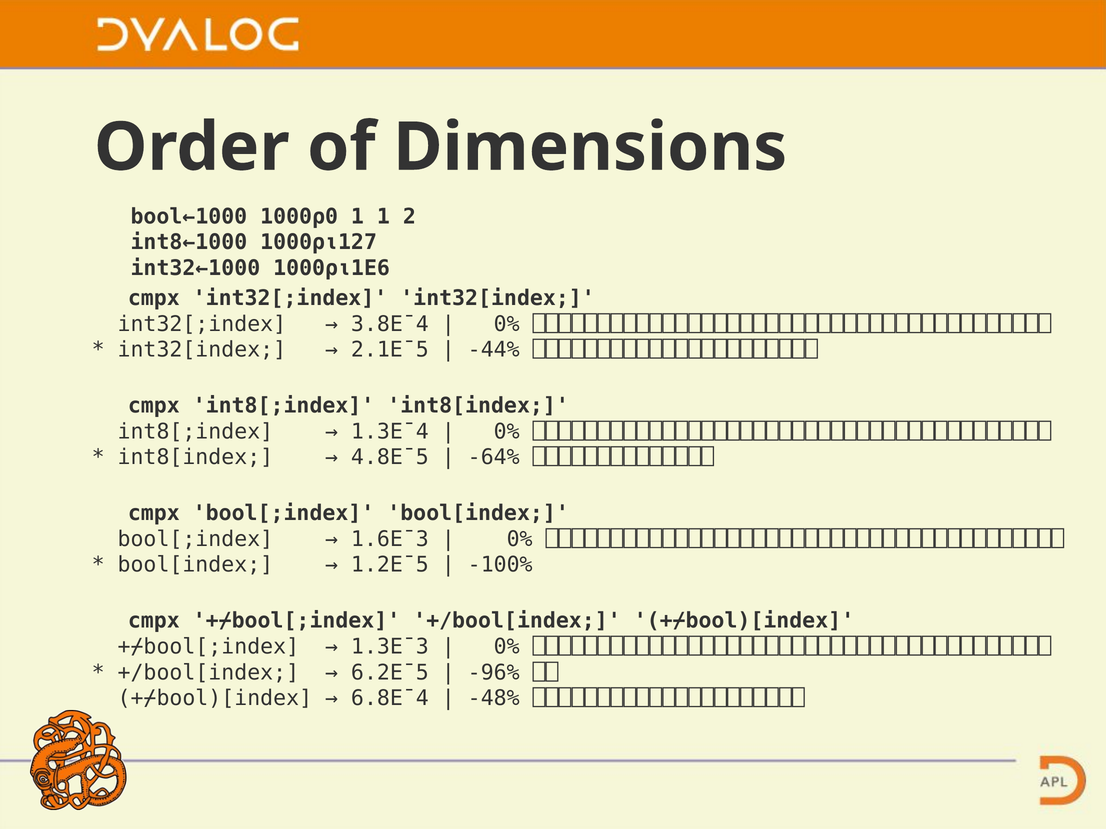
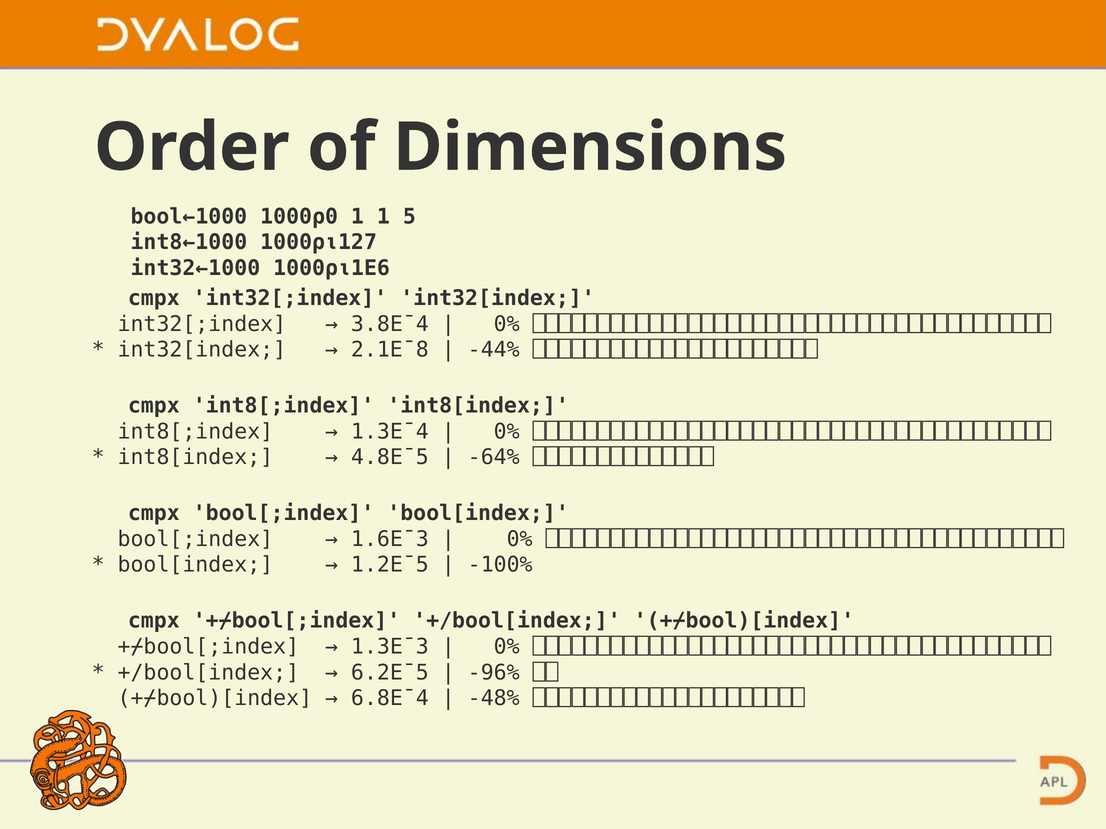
2: 2 -> 5 (409, 217)
2.1E¯5: 2.1E¯5 -> 2.1E¯8 (390, 350)
